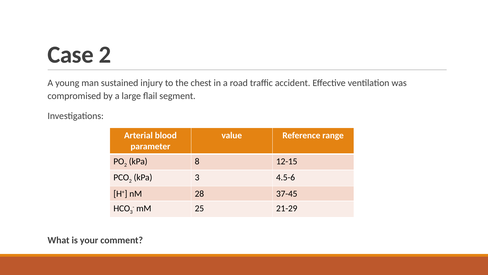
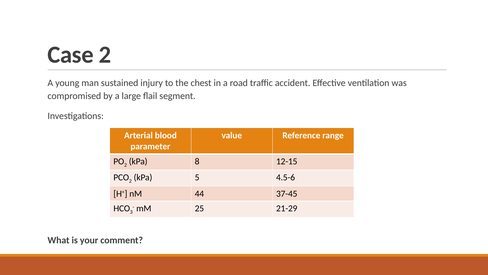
kPa 3: 3 -> 5 (197, 177)
28: 28 -> 44 (199, 193)
